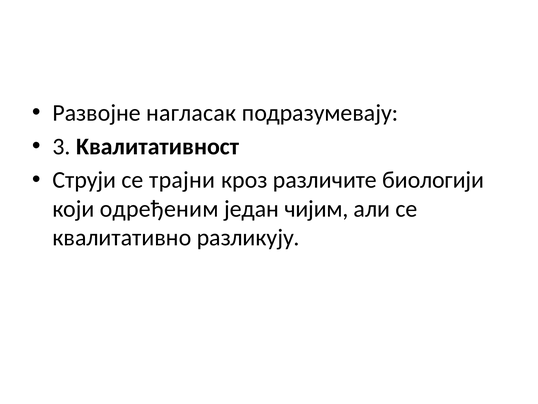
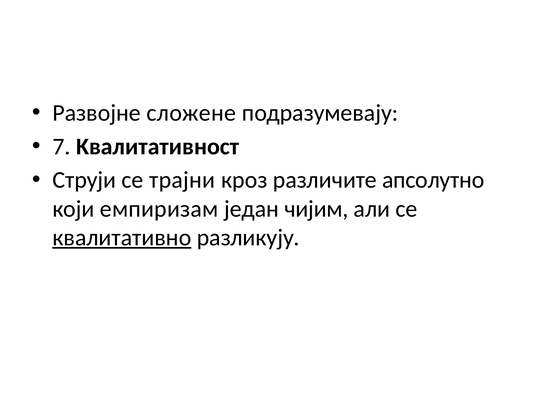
нагласак: нагласак -> сложене (191, 113)
3: 3 -> 7 (62, 146)
биологији: биологији -> апсолутно (433, 180)
одређеним: одређеним -> емпиризам (159, 209)
квалитативно underline: none -> present (122, 237)
